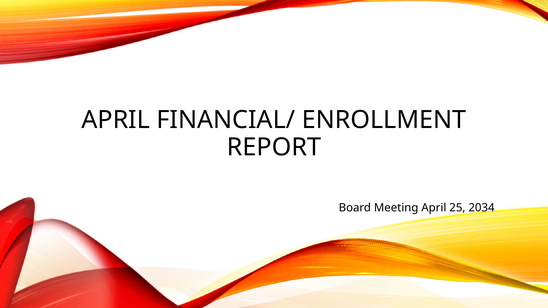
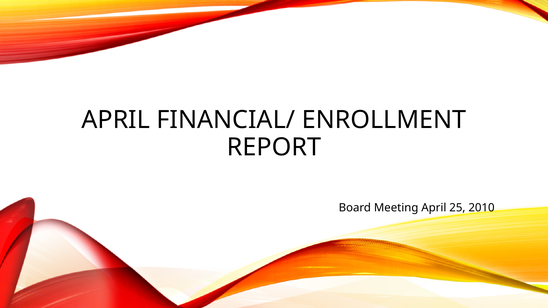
2034: 2034 -> 2010 (482, 208)
